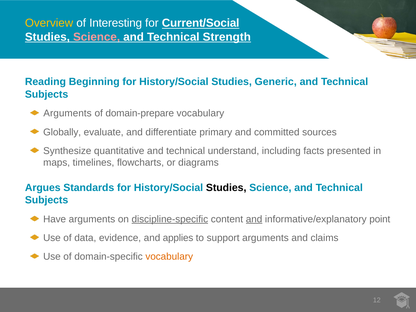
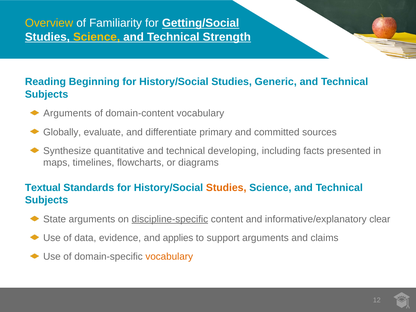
Interesting: Interesting -> Familiarity (116, 23)
Current/Social: Current/Social -> Getting/Social (201, 23)
Science colour: pink -> yellow (97, 37)
domain-prepare: domain-prepare -> domain-content (140, 113)
understand: understand -> developing (233, 151)
Argues: Argues -> Textual (43, 188)
Studies colour: black -> orange (226, 188)
Have: Have -> State (55, 219)
and underline: present -> none (254, 219)
point: point -> clear (380, 219)
